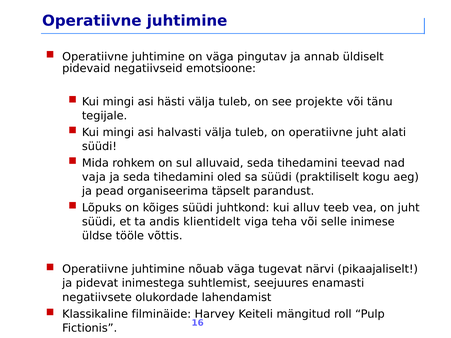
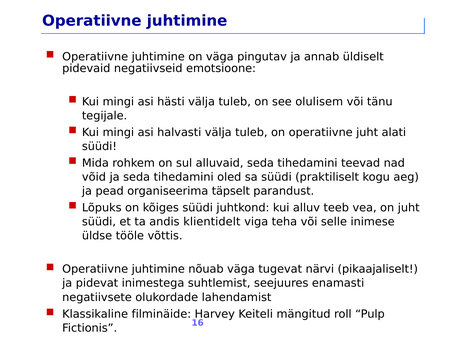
projekte: projekte -> olulisem (319, 102)
vaja: vaja -> võid (94, 177)
